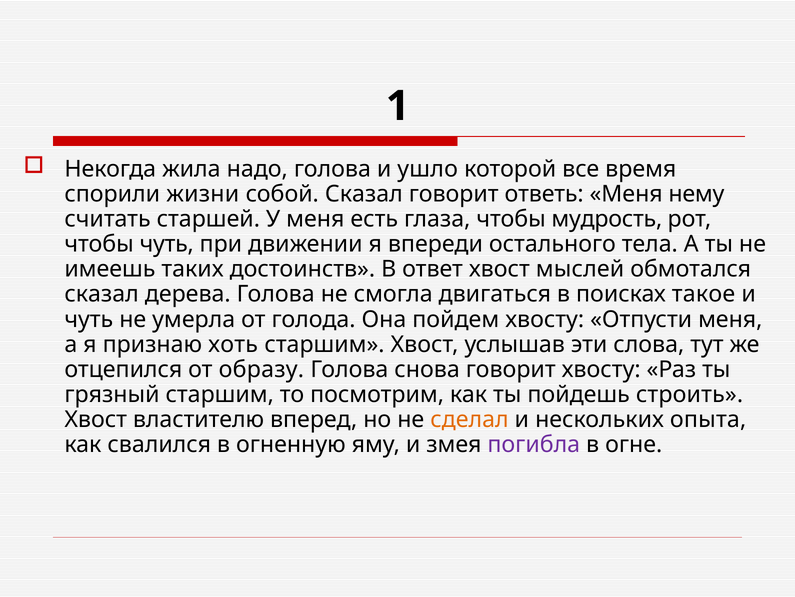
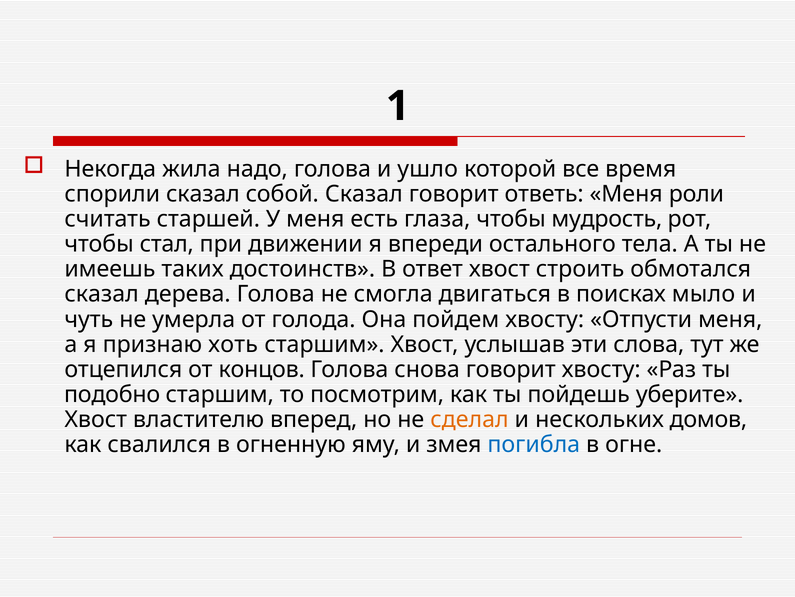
спорили жизни: жизни -> сказал (203, 194)
нему: нему -> роли (696, 194)
чтобы чуть: чуть -> стал (167, 244)
мыслей: мыслей -> строить (580, 269)
такое: такое -> мыло (703, 294)
образу: образу -> концов (262, 369)
грязный: грязный -> подобно (112, 394)
строить: строить -> уберите (690, 394)
опыта: опыта -> домов (708, 419)
погибла colour: purple -> blue (534, 444)
